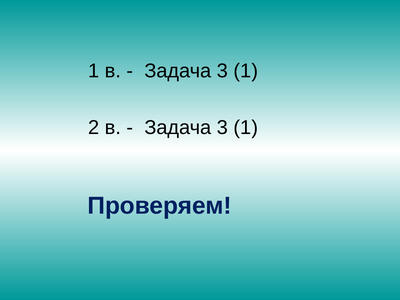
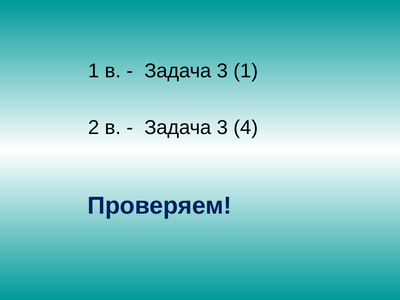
1: 1 -> 4 (246, 128)
